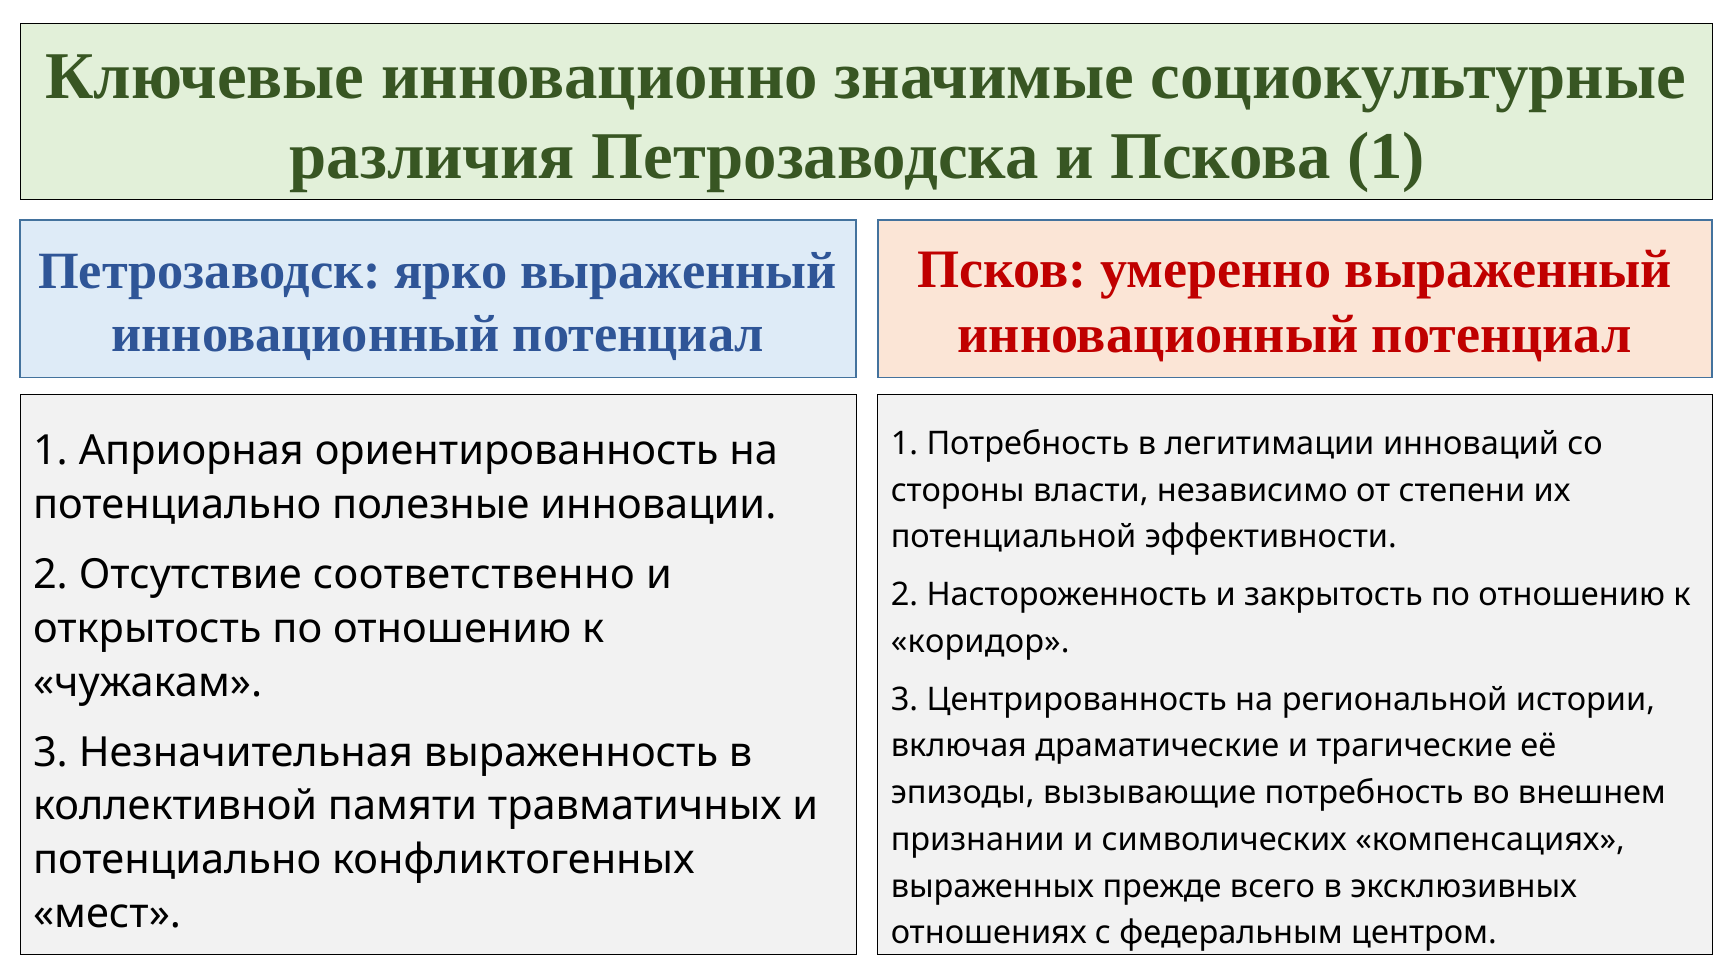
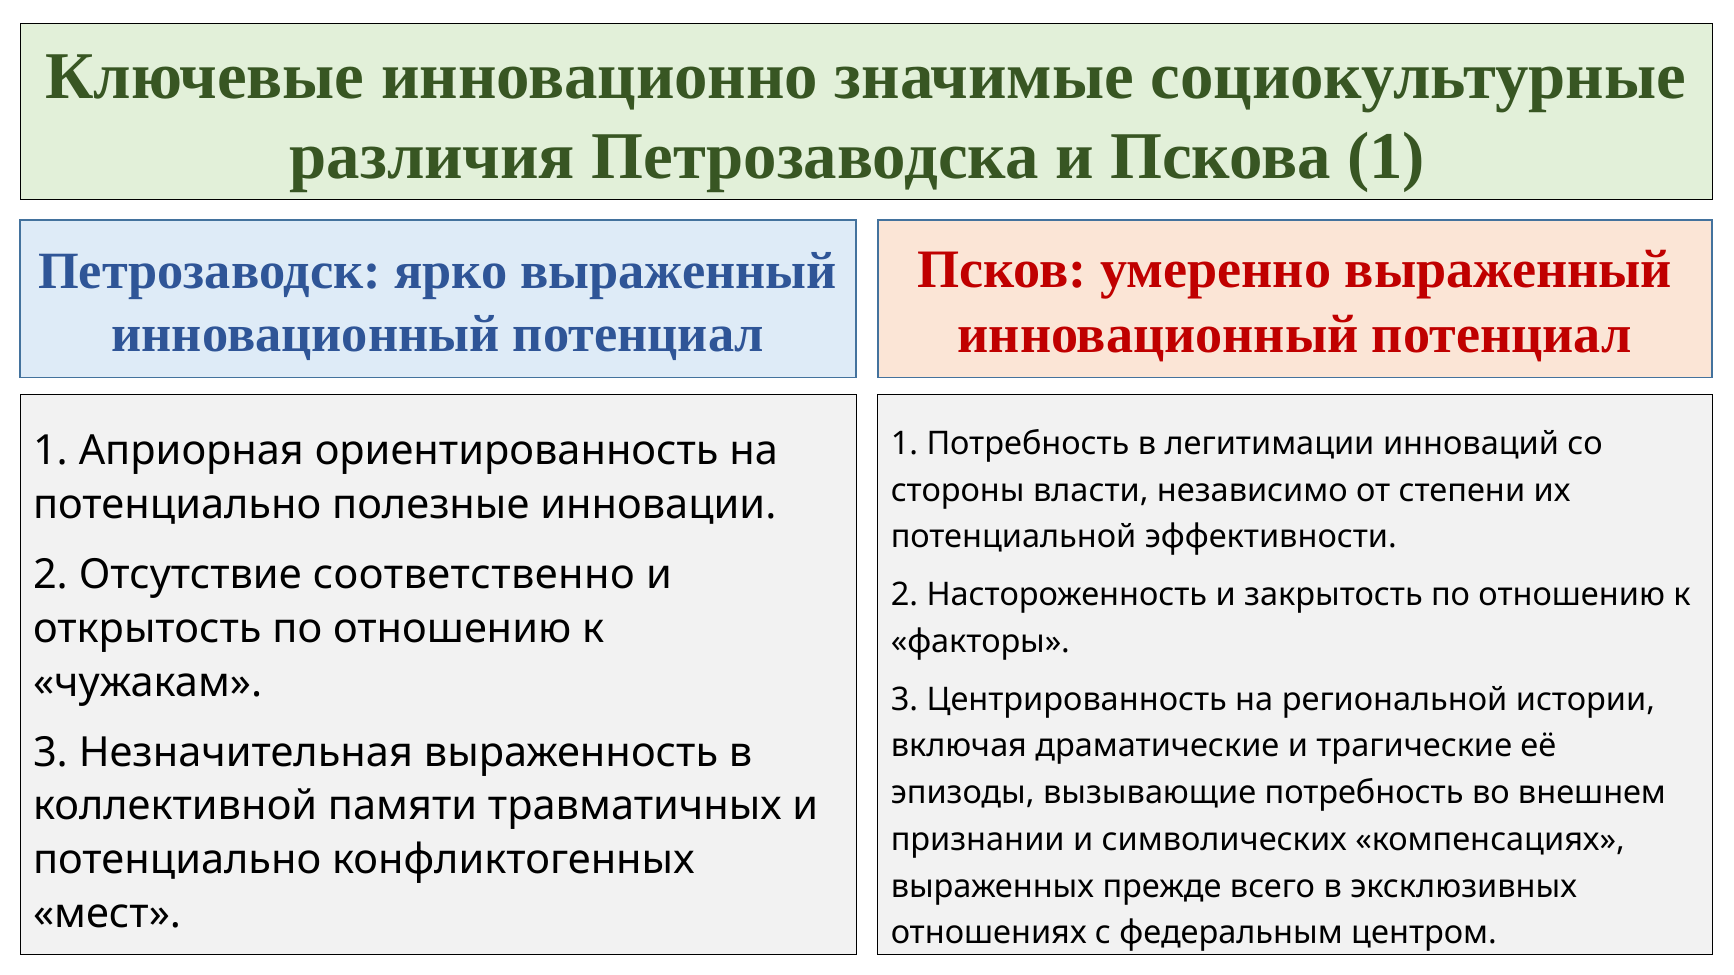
коридор: коридор -> факторы (980, 642)
